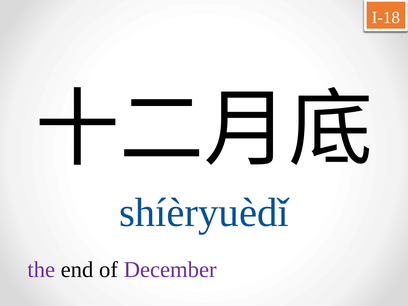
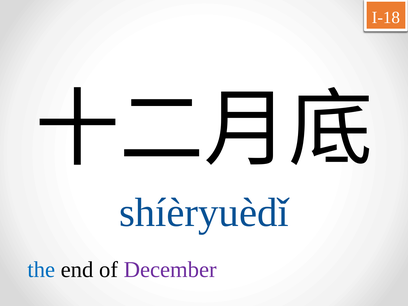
the colour: purple -> blue (41, 270)
